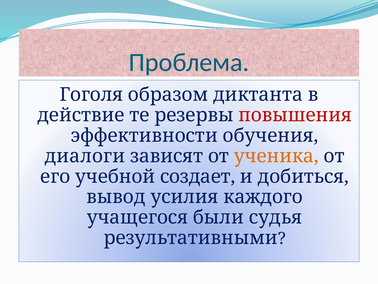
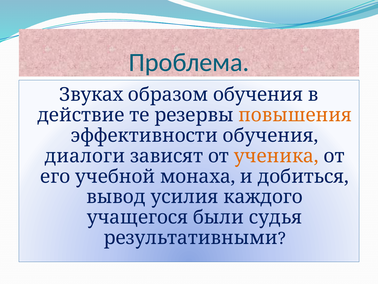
Гоголя: Гоголя -> Звуках (91, 95)
образом диктанта: диктанта -> обучения (258, 95)
повышения colour: red -> orange (295, 115)
создает: создает -> монаха (198, 176)
